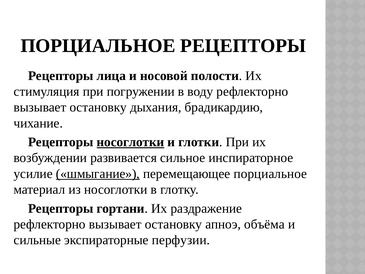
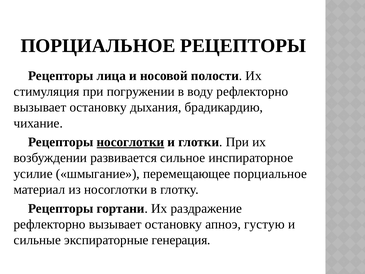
шмыгание underline: present -> none (98, 174)
объёма: объёма -> густую (264, 224)
перфузии: перфузии -> генерация (181, 240)
